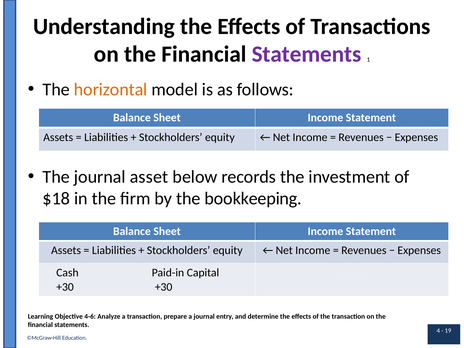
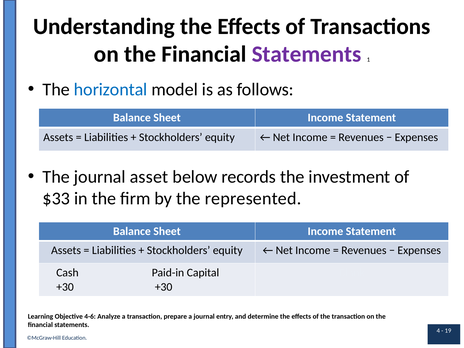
horizontal colour: orange -> blue (111, 90)
$18: $18 -> $33 (56, 198)
bookkeeping: bookkeeping -> represented (253, 198)
